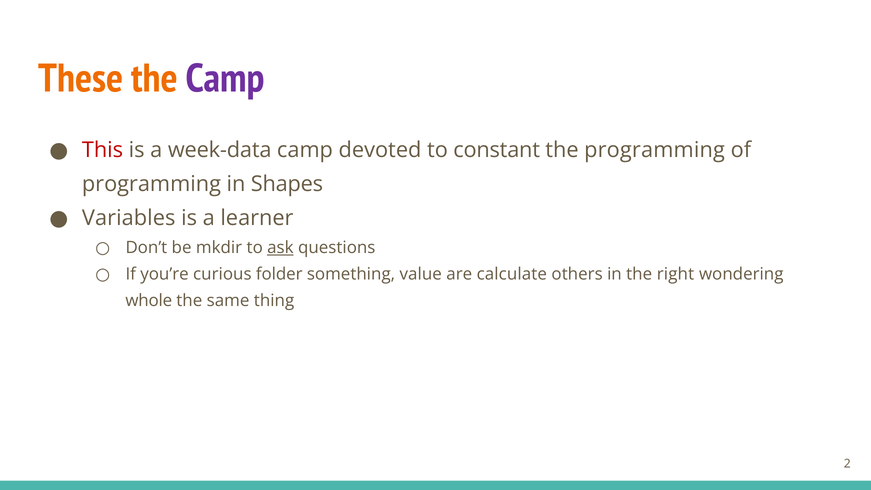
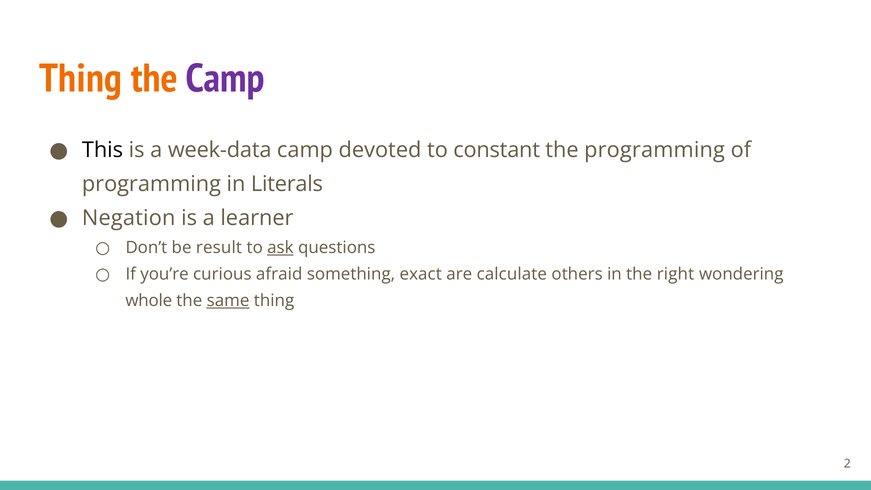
These: These -> Thing (81, 79)
This colour: red -> black (103, 150)
Shapes: Shapes -> Literals (287, 184)
Variables: Variables -> Negation (129, 218)
mkdir: mkdir -> result (219, 247)
folder: folder -> afraid (279, 274)
value: value -> exact (421, 274)
same underline: none -> present (228, 300)
